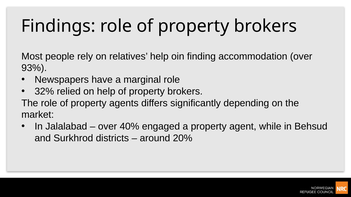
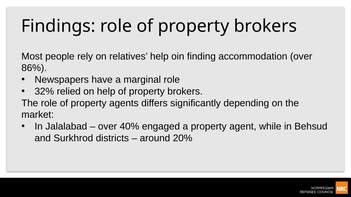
93%: 93% -> 86% (34, 68)
